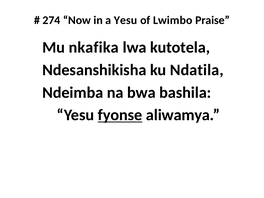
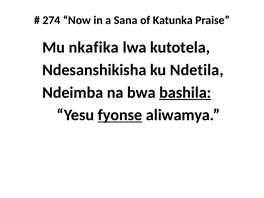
a Yesu: Yesu -> Sana (126, 20)
Lwimbo: Lwimbo -> Katunka (173, 20)
Ndatila: Ndatila -> Ndetila (197, 70)
bashila underline: none -> present (185, 92)
